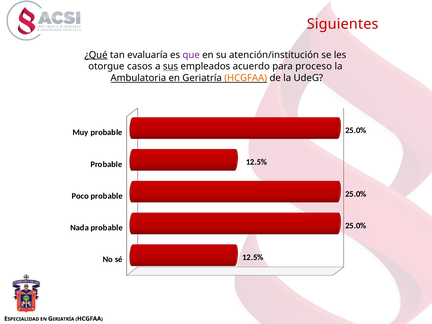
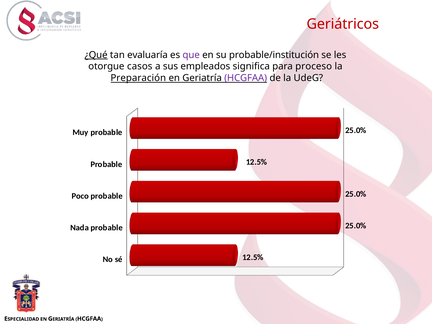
Siguientes: Siguientes -> Geriátricos (343, 24)
atención/institución: atención/institución -> probable/institución (274, 55)
sus underline: present -> none (171, 66)
acuerdo: acuerdo -> significa (251, 66)
Ambulatoria: Ambulatoria -> Preparación (138, 78)
HCGFAA colour: orange -> purple (246, 78)
